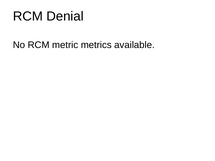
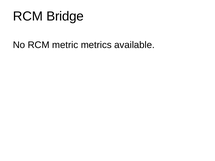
Denial: Denial -> Bridge (65, 16)
